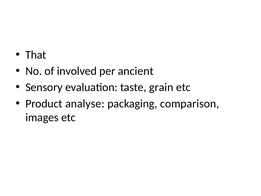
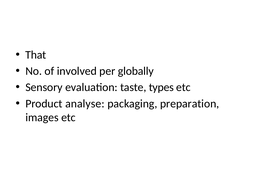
ancient: ancient -> globally (136, 71)
grain: grain -> types (161, 87)
comparison: comparison -> preparation (190, 103)
